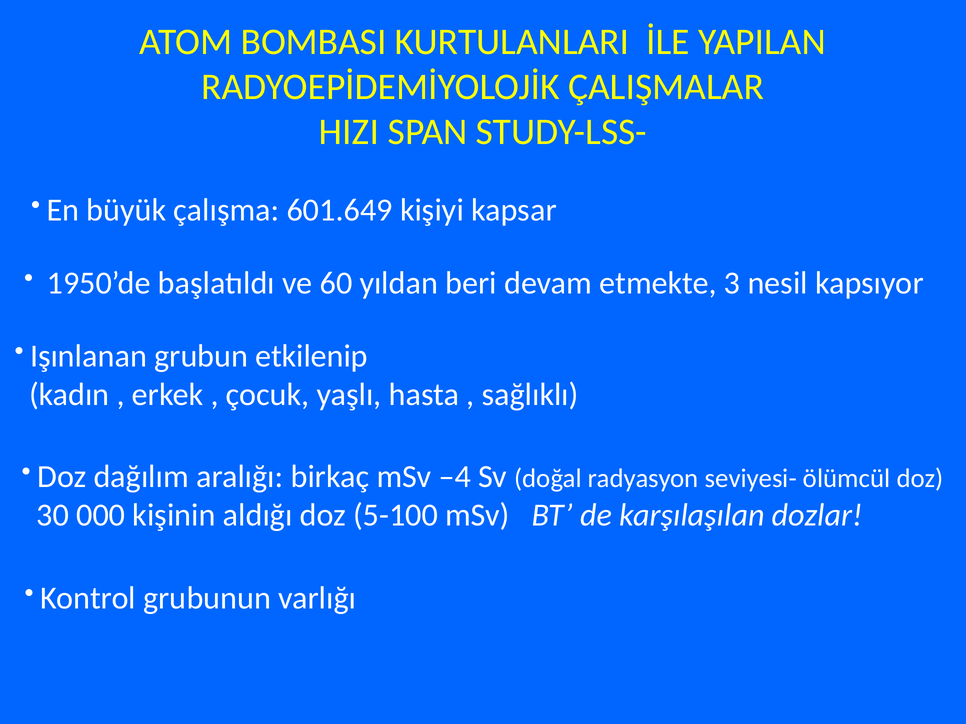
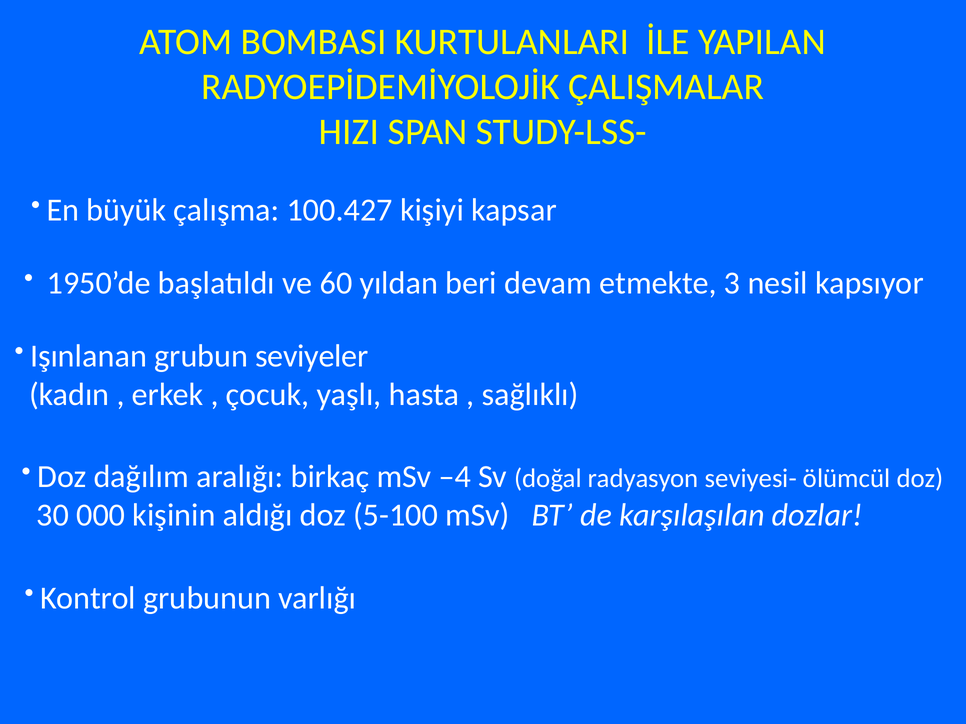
601.649: 601.649 -> 100.427 (340, 210)
etkilenip: etkilenip -> seviyeler (312, 356)
